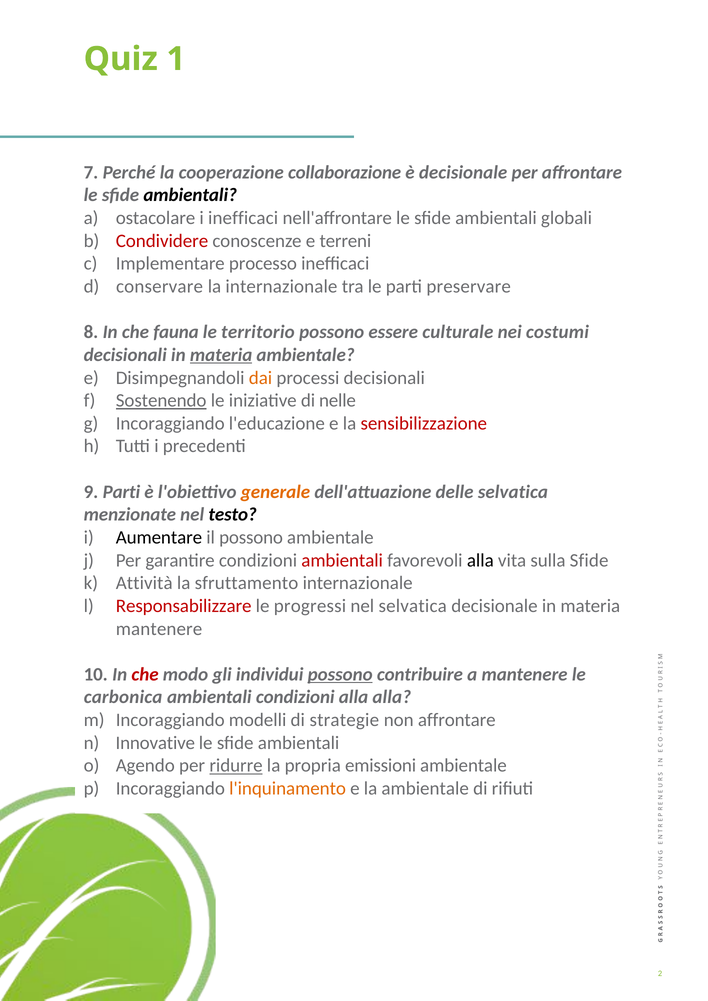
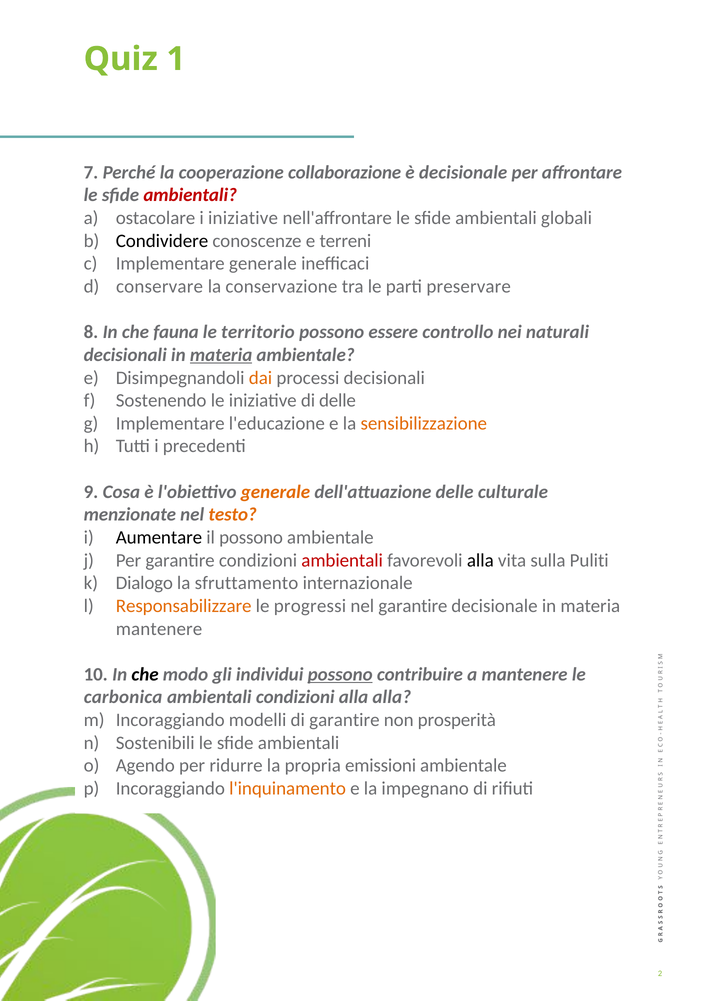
ambientali colour: black -> red (190, 195)
i inefficaci: inefficaci -> iniziative (243, 218)
Condividere colour: red -> black (162, 241)
Implementare processo: processo -> generale (263, 264)
la internazionale: internazionale -> conservazione (281, 287)
culturale: culturale -> controllo (458, 332)
costumi: costumi -> naturali (557, 332)
Sostenendo underline: present -> none (161, 401)
di nelle: nelle -> delle (337, 401)
Incoraggiando: Incoraggiando -> Implementare (170, 424)
sensibilizzazione colour: red -> orange (424, 424)
9 Parti: Parti -> Cosa (121, 492)
delle selvatica: selvatica -> culturale (513, 492)
testo colour: black -> orange (233, 515)
sulla Sfide: Sfide -> Puliti (589, 560)
Attività: Attività -> Dialogo (144, 583)
Responsabilizzare colour: red -> orange (184, 606)
nel selvatica: selvatica -> garantire (413, 606)
che colour: red -> black (145, 675)
di strategie: strategie -> garantire (344, 720)
non affrontare: affrontare -> prosperità (457, 720)
Innovative: Innovative -> Sostenibili (155, 743)
ridurre underline: present -> none (236, 766)
la ambientale: ambientale -> impegnano (425, 789)
